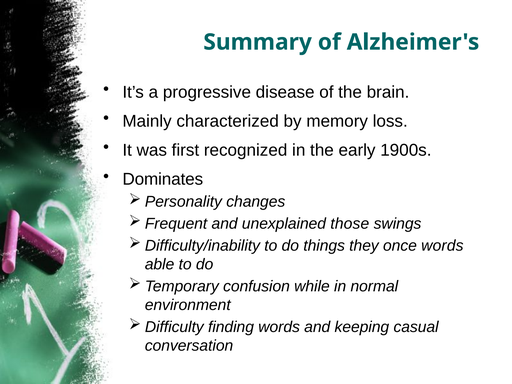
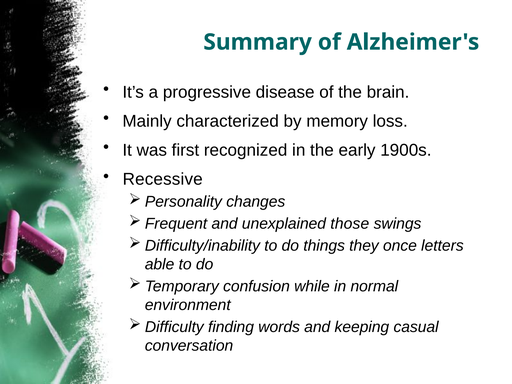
Dominates: Dominates -> Recessive (163, 179)
once words: words -> letters (442, 246)
